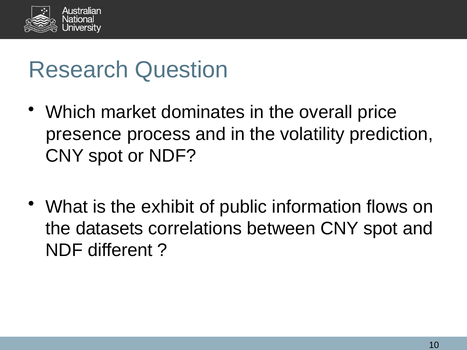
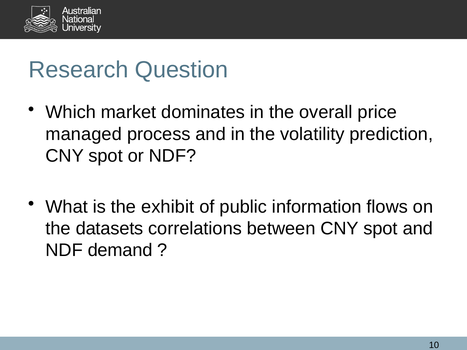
presence: presence -> managed (84, 134)
different: different -> demand (120, 250)
